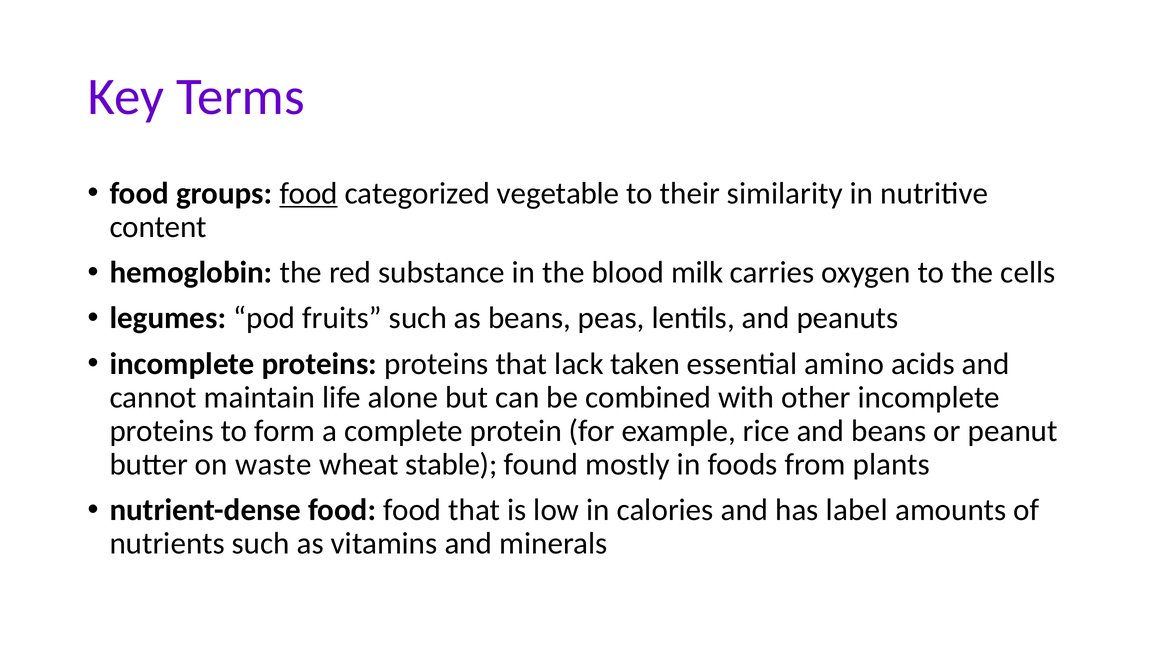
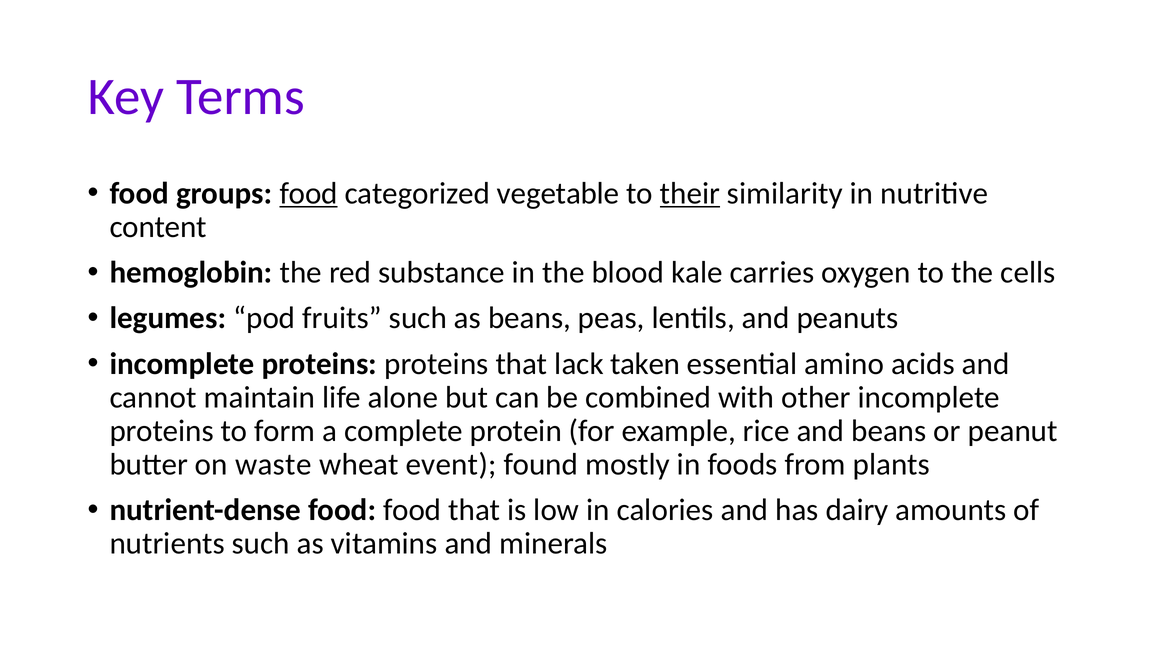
their underline: none -> present (690, 194)
milk: milk -> kale (697, 273)
stable: stable -> event (451, 465)
label: label -> dairy (857, 510)
